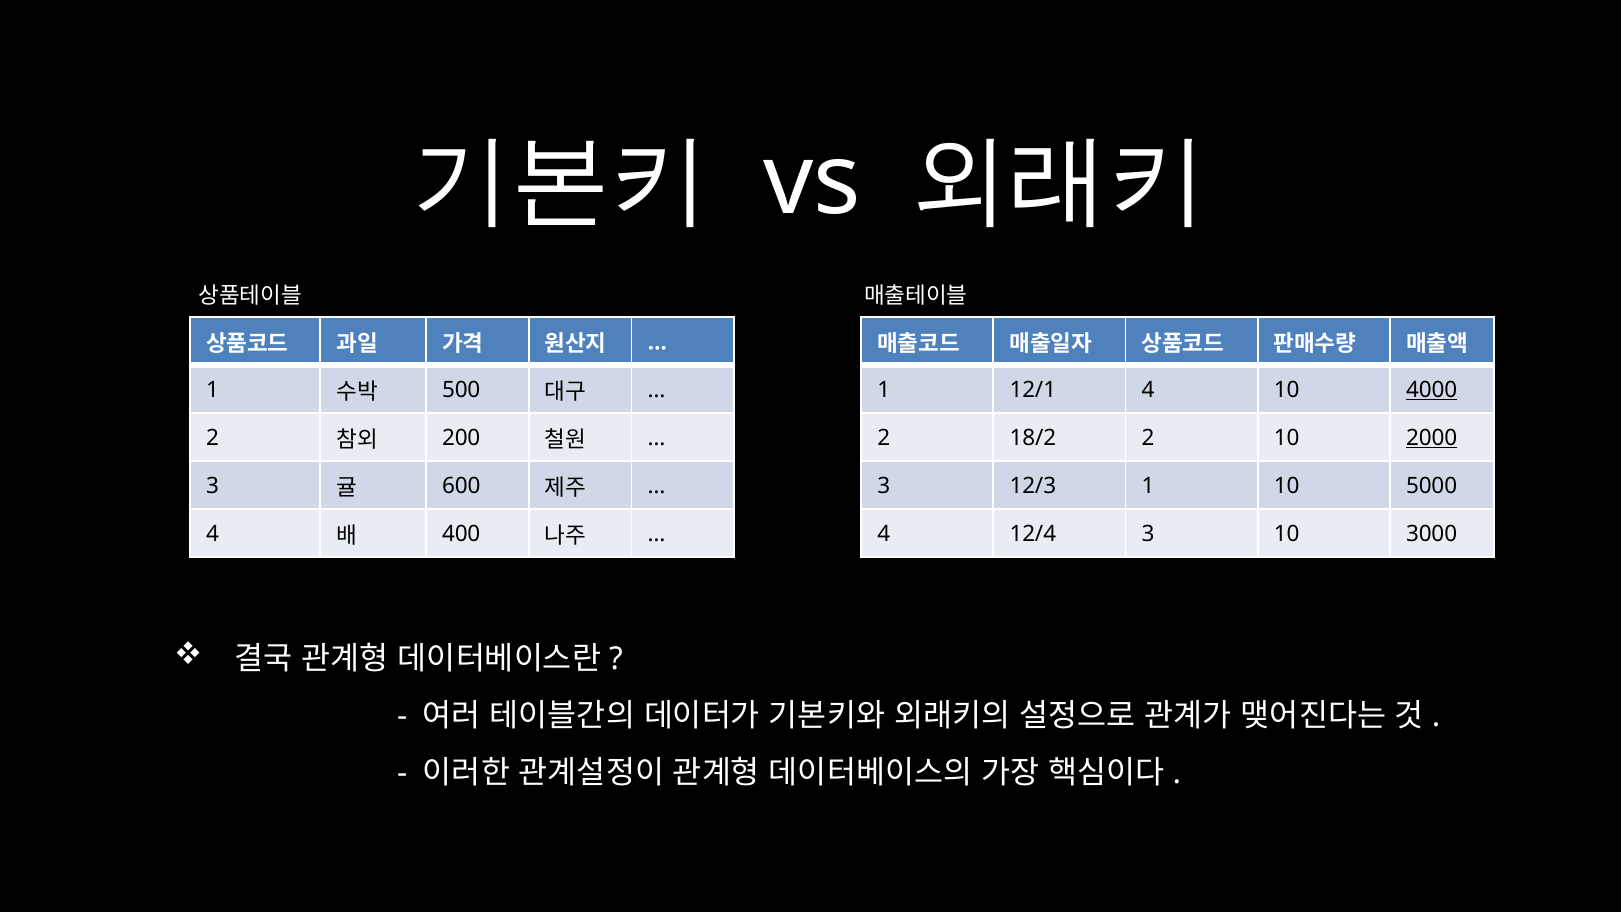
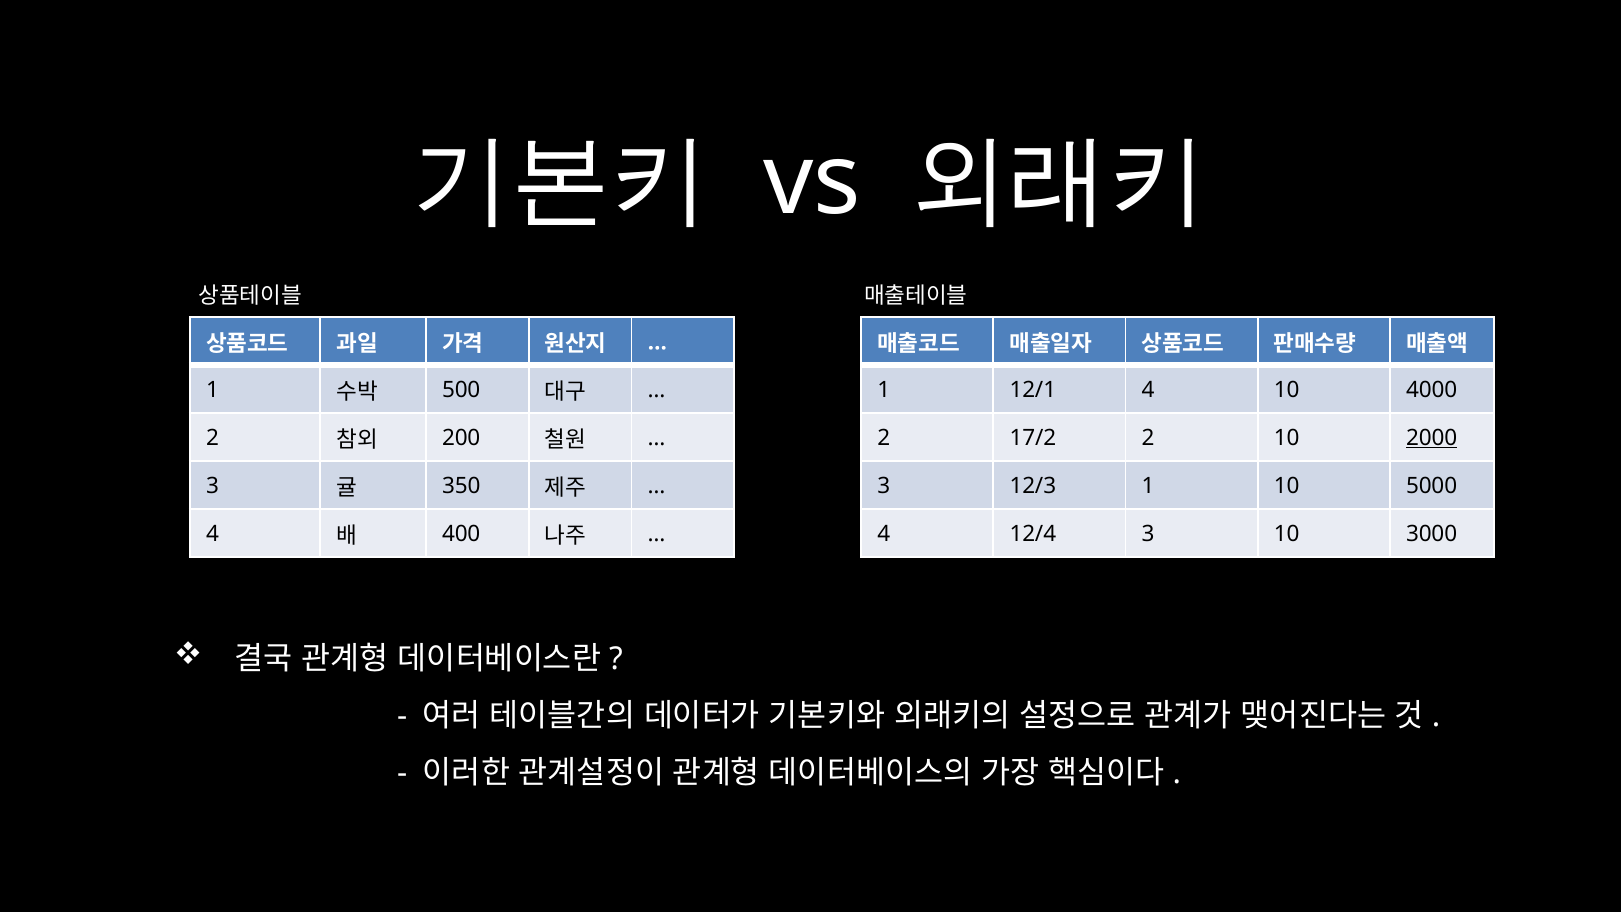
4000 underline: present -> none (1432, 390)
18/2: 18/2 -> 17/2 (1033, 438)
600: 600 -> 350 (461, 486)
